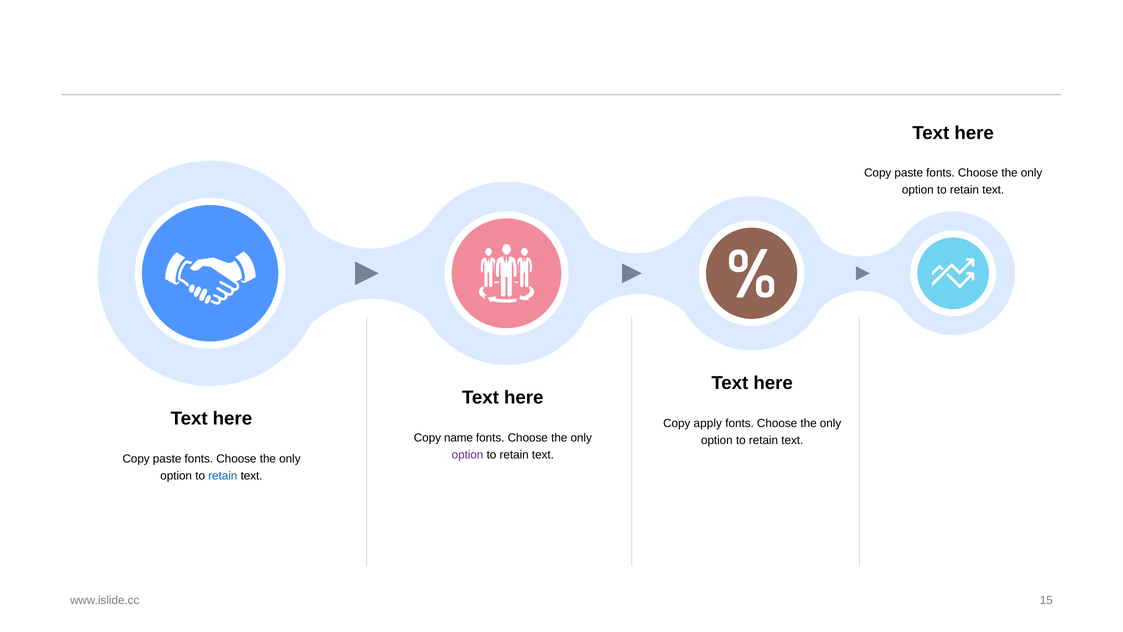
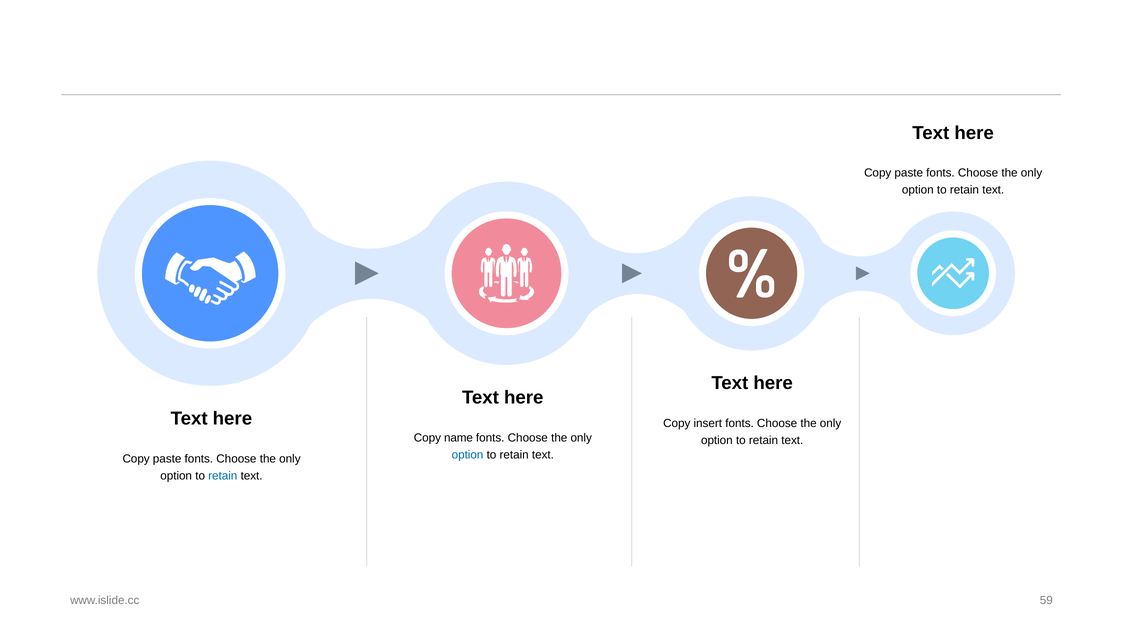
apply: apply -> insert (708, 423)
option colour: purple -> blue (468, 454)
15: 15 -> 59 (1046, 600)
